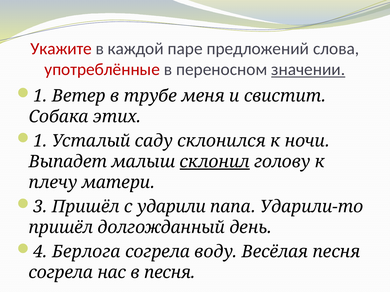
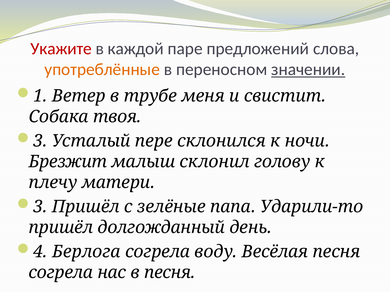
употреблённые colour: red -> orange (102, 70)
этих: этих -> твоя (117, 117)
1: 1 -> 3 (40, 141)
саду: саду -> пере (154, 141)
Выпадет: Выпадет -> Брезжит (68, 162)
склонил underline: present -> none (215, 162)
ударили: ударили -> зелёные (171, 207)
